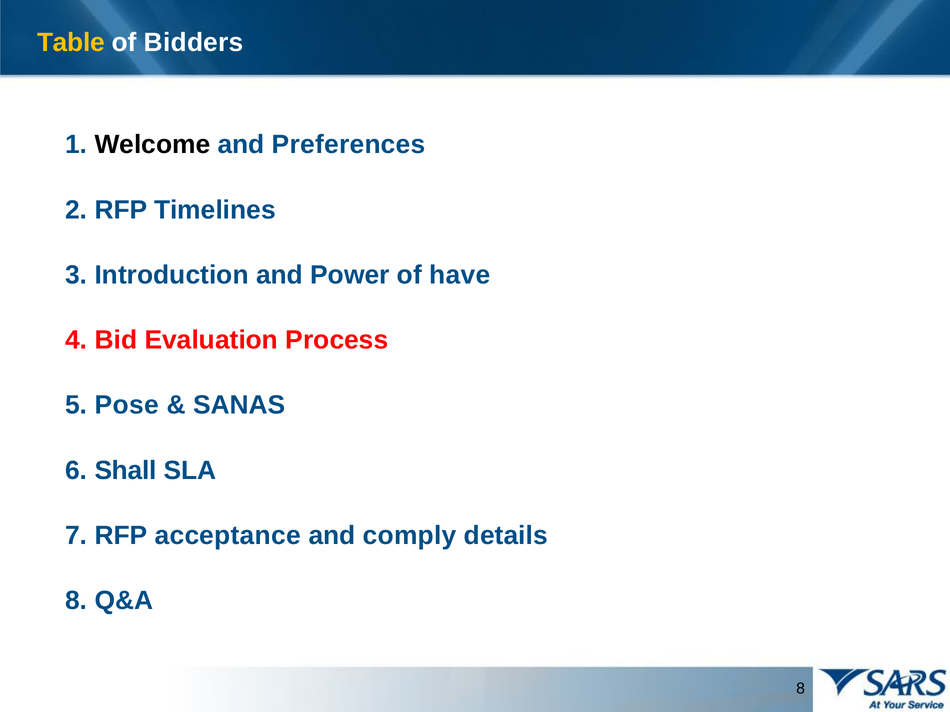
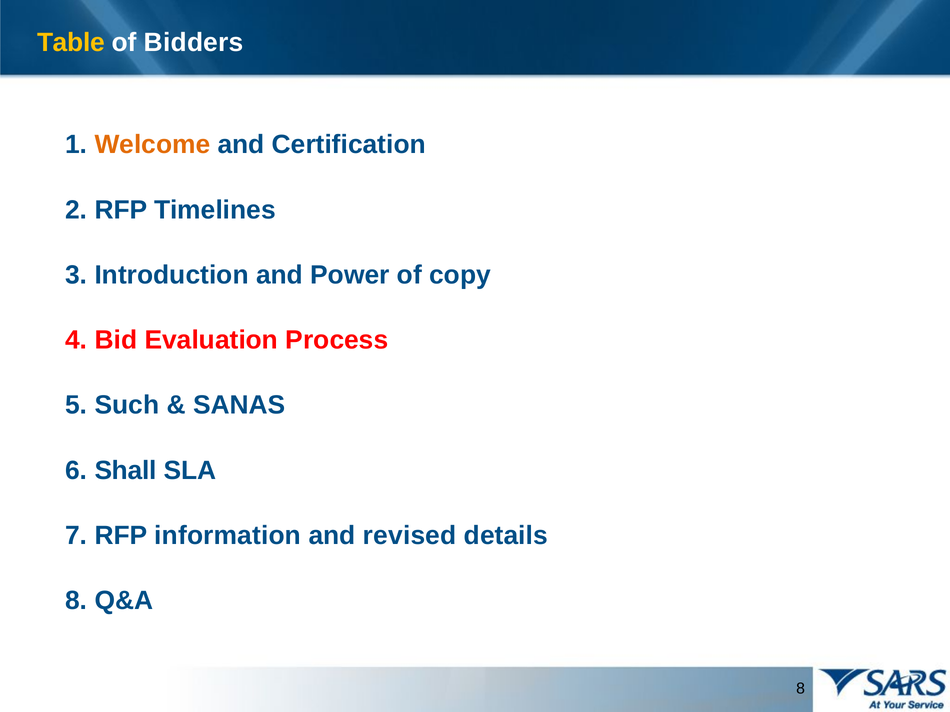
Welcome colour: black -> orange (152, 145)
Preferences: Preferences -> Certification (349, 145)
have: have -> copy (460, 275)
Pose: Pose -> Such (127, 406)
acceptance: acceptance -> information (228, 536)
comply: comply -> revised (410, 536)
